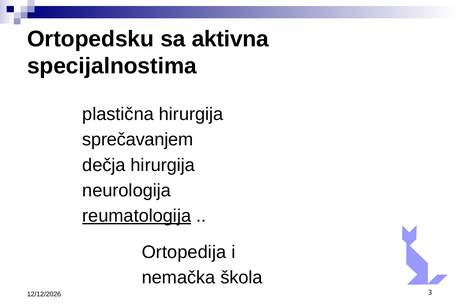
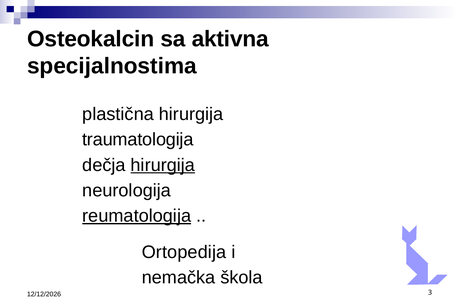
Ortopedsku: Ortopedsku -> Osteokalcin (91, 39)
sprečavanjem: sprečavanjem -> traumatologija (138, 140)
hirurgija underline: none -> present (163, 165)
